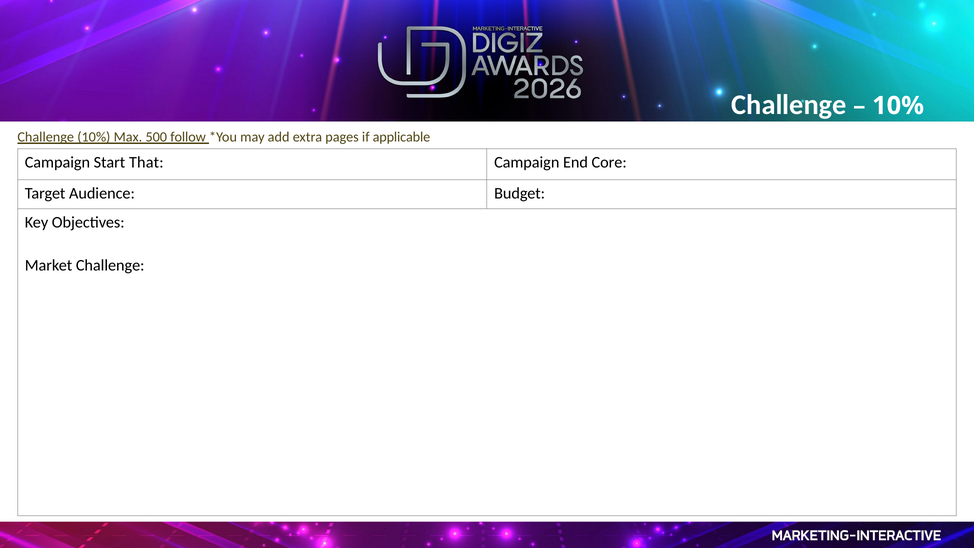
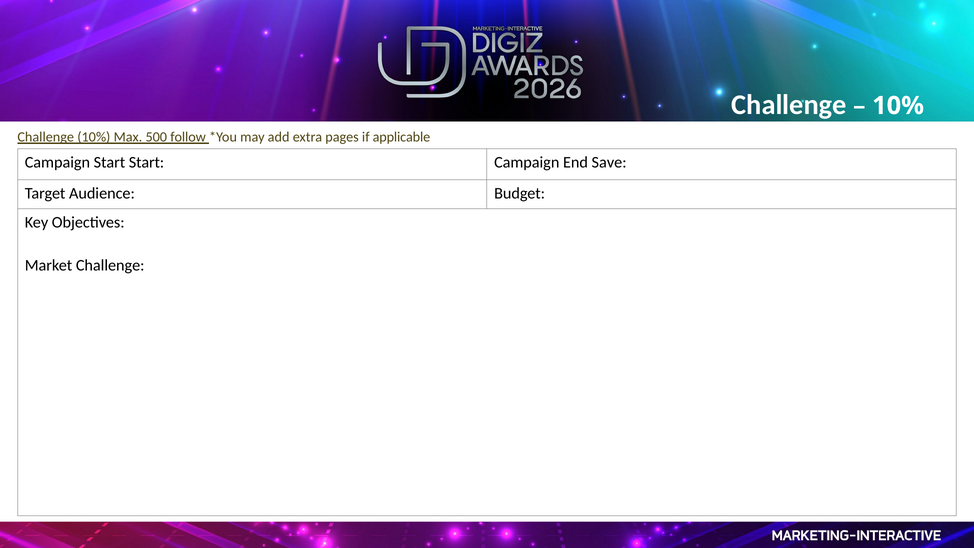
Start That: That -> Start (146, 162)
Core: Core -> Save (609, 162)
